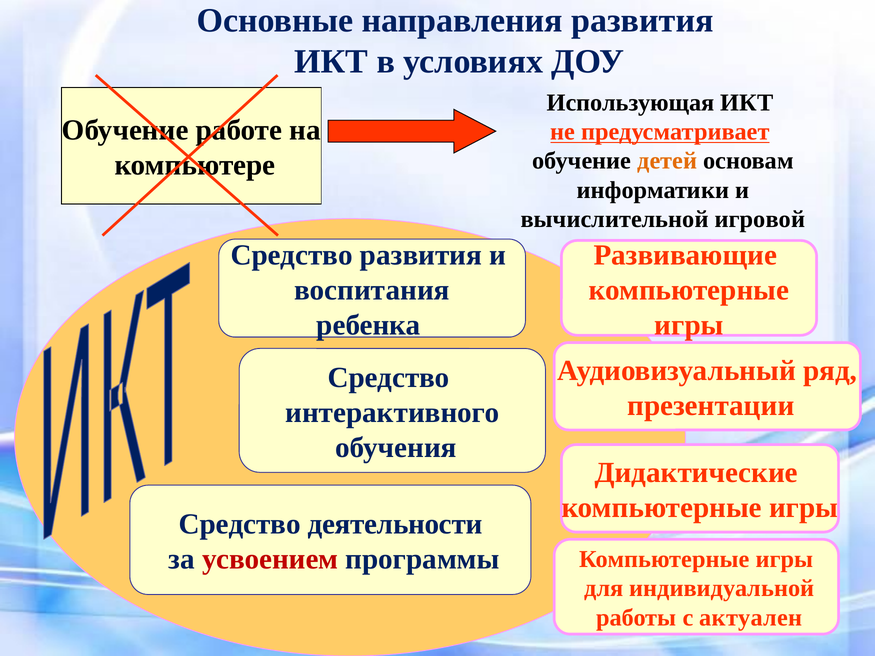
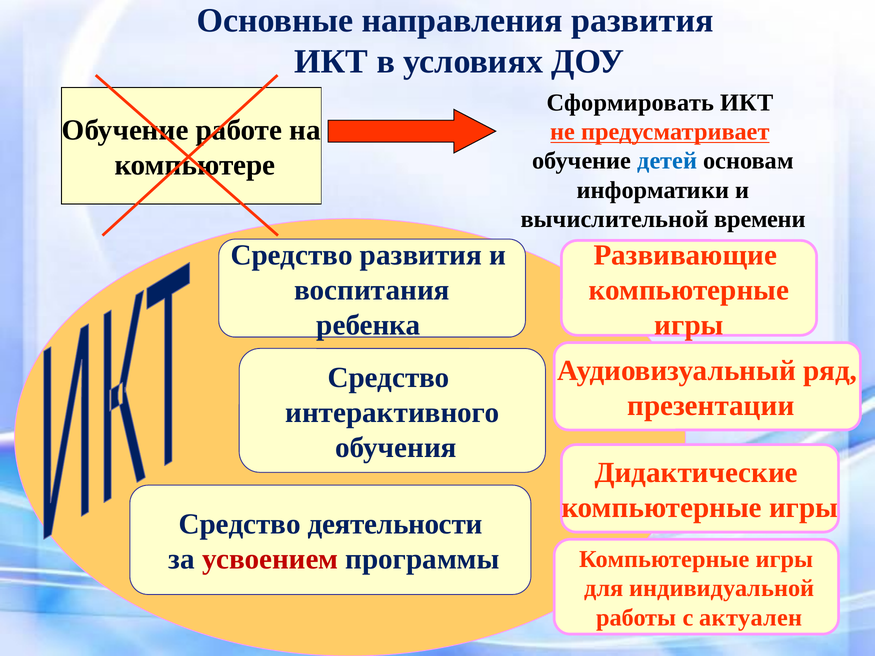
Использующая: Использующая -> Сформировать (631, 103)
детей colour: orange -> blue (667, 161)
игровой: игровой -> времени (760, 219)
